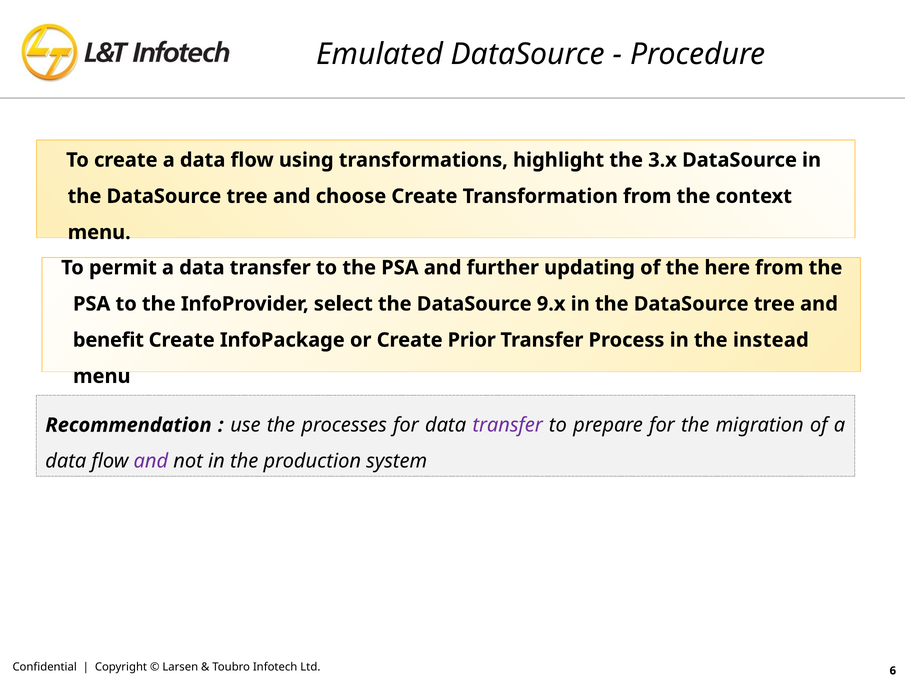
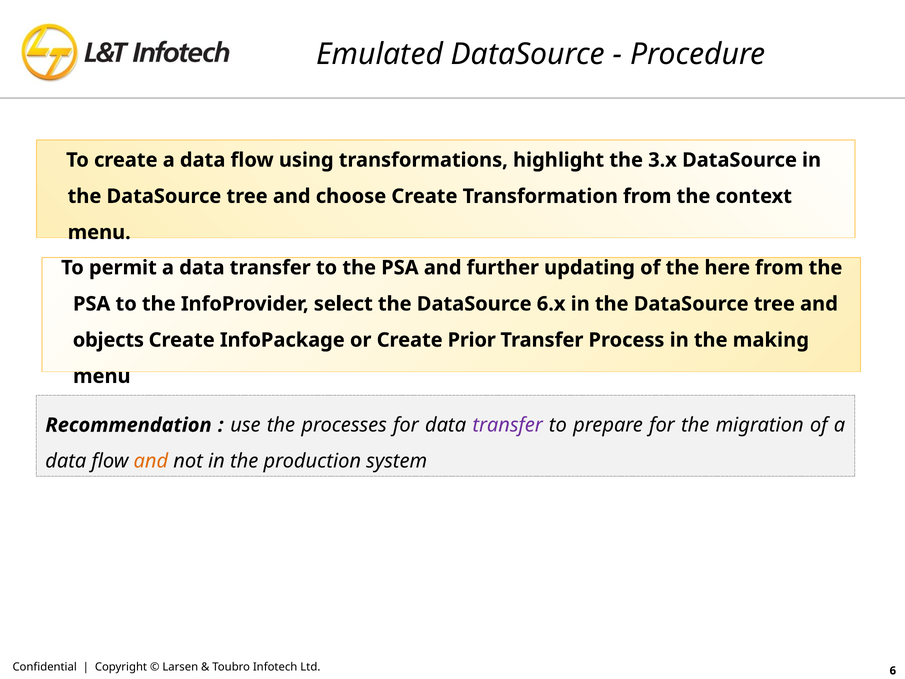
9.x: 9.x -> 6.x (551, 304)
benefit: benefit -> objects (108, 340)
instead: instead -> making (771, 340)
and colour: purple -> orange (151, 461)
